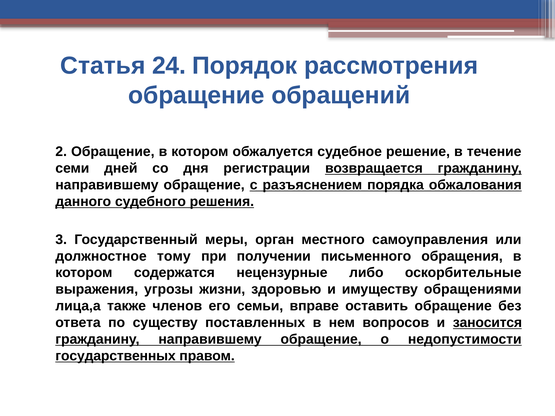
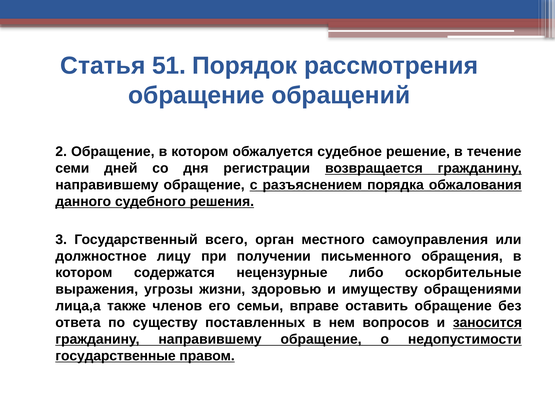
24: 24 -> 51 (169, 66)
меры: меры -> всего (226, 240)
тому: тому -> лицу (174, 256)
государственных: государственных -> государственные (116, 356)
